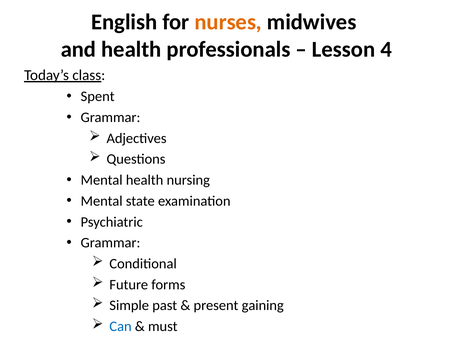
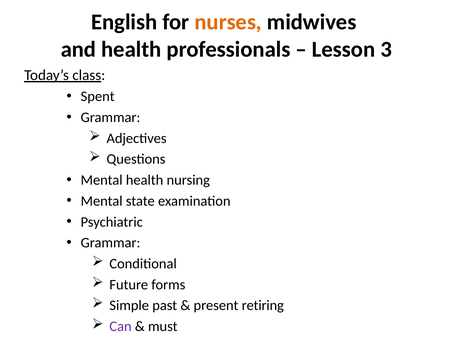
4: 4 -> 3 (386, 49)
gaining: gaining -> retiring (263, 305)
Can colour: blue -> purple (121, 326)
